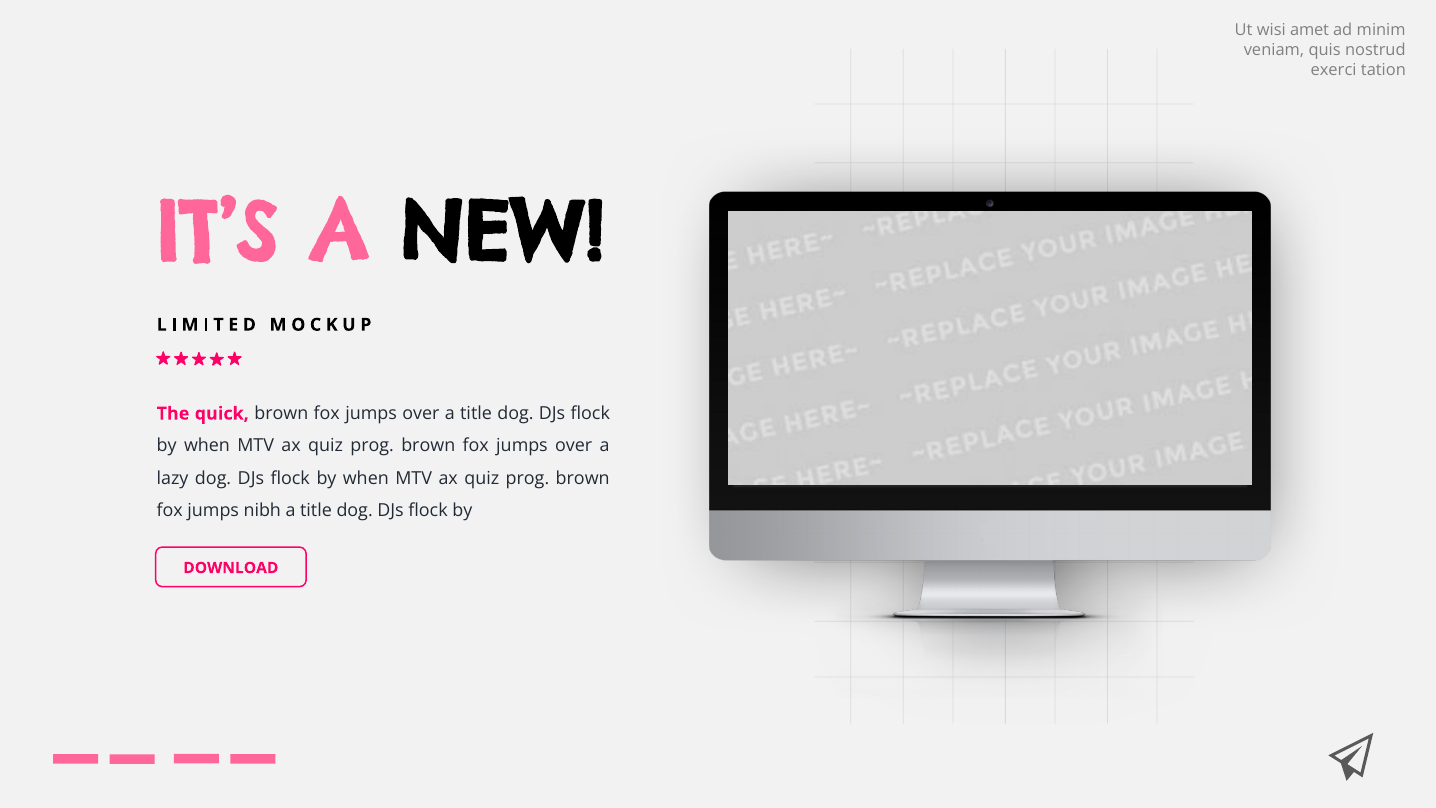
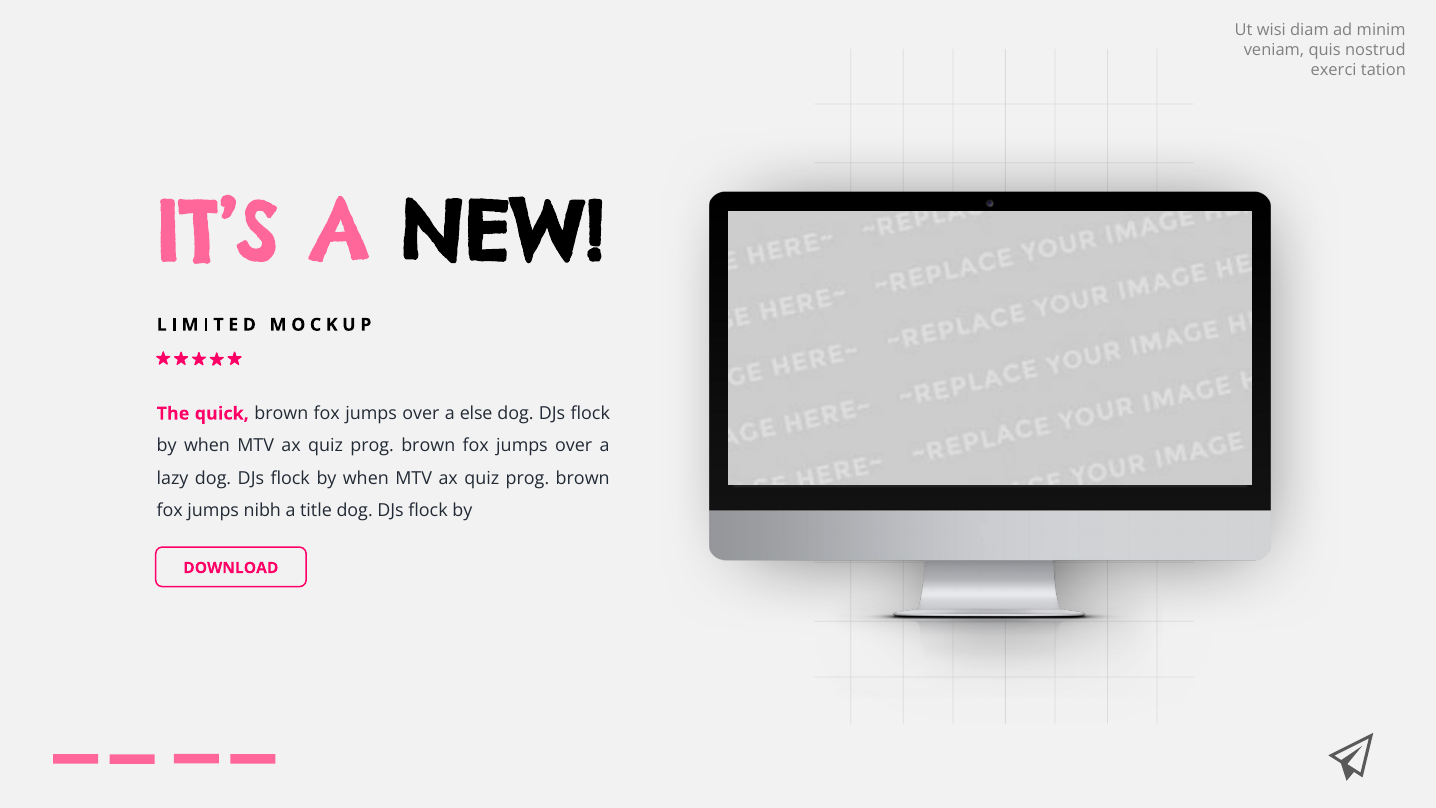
amet: amet -> diam (1309, 30)
over a title: title -> else (476, 413)
